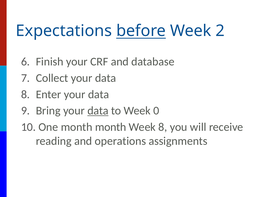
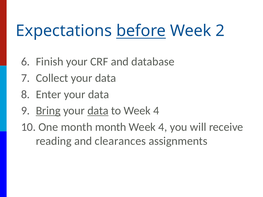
Bring underline: none -> present (48, 111)
to Week 0: 0 -> 4 (156, 111)
8: 8 -> 4 (163, 127)
operations: operations -> clearances (120, 141)
